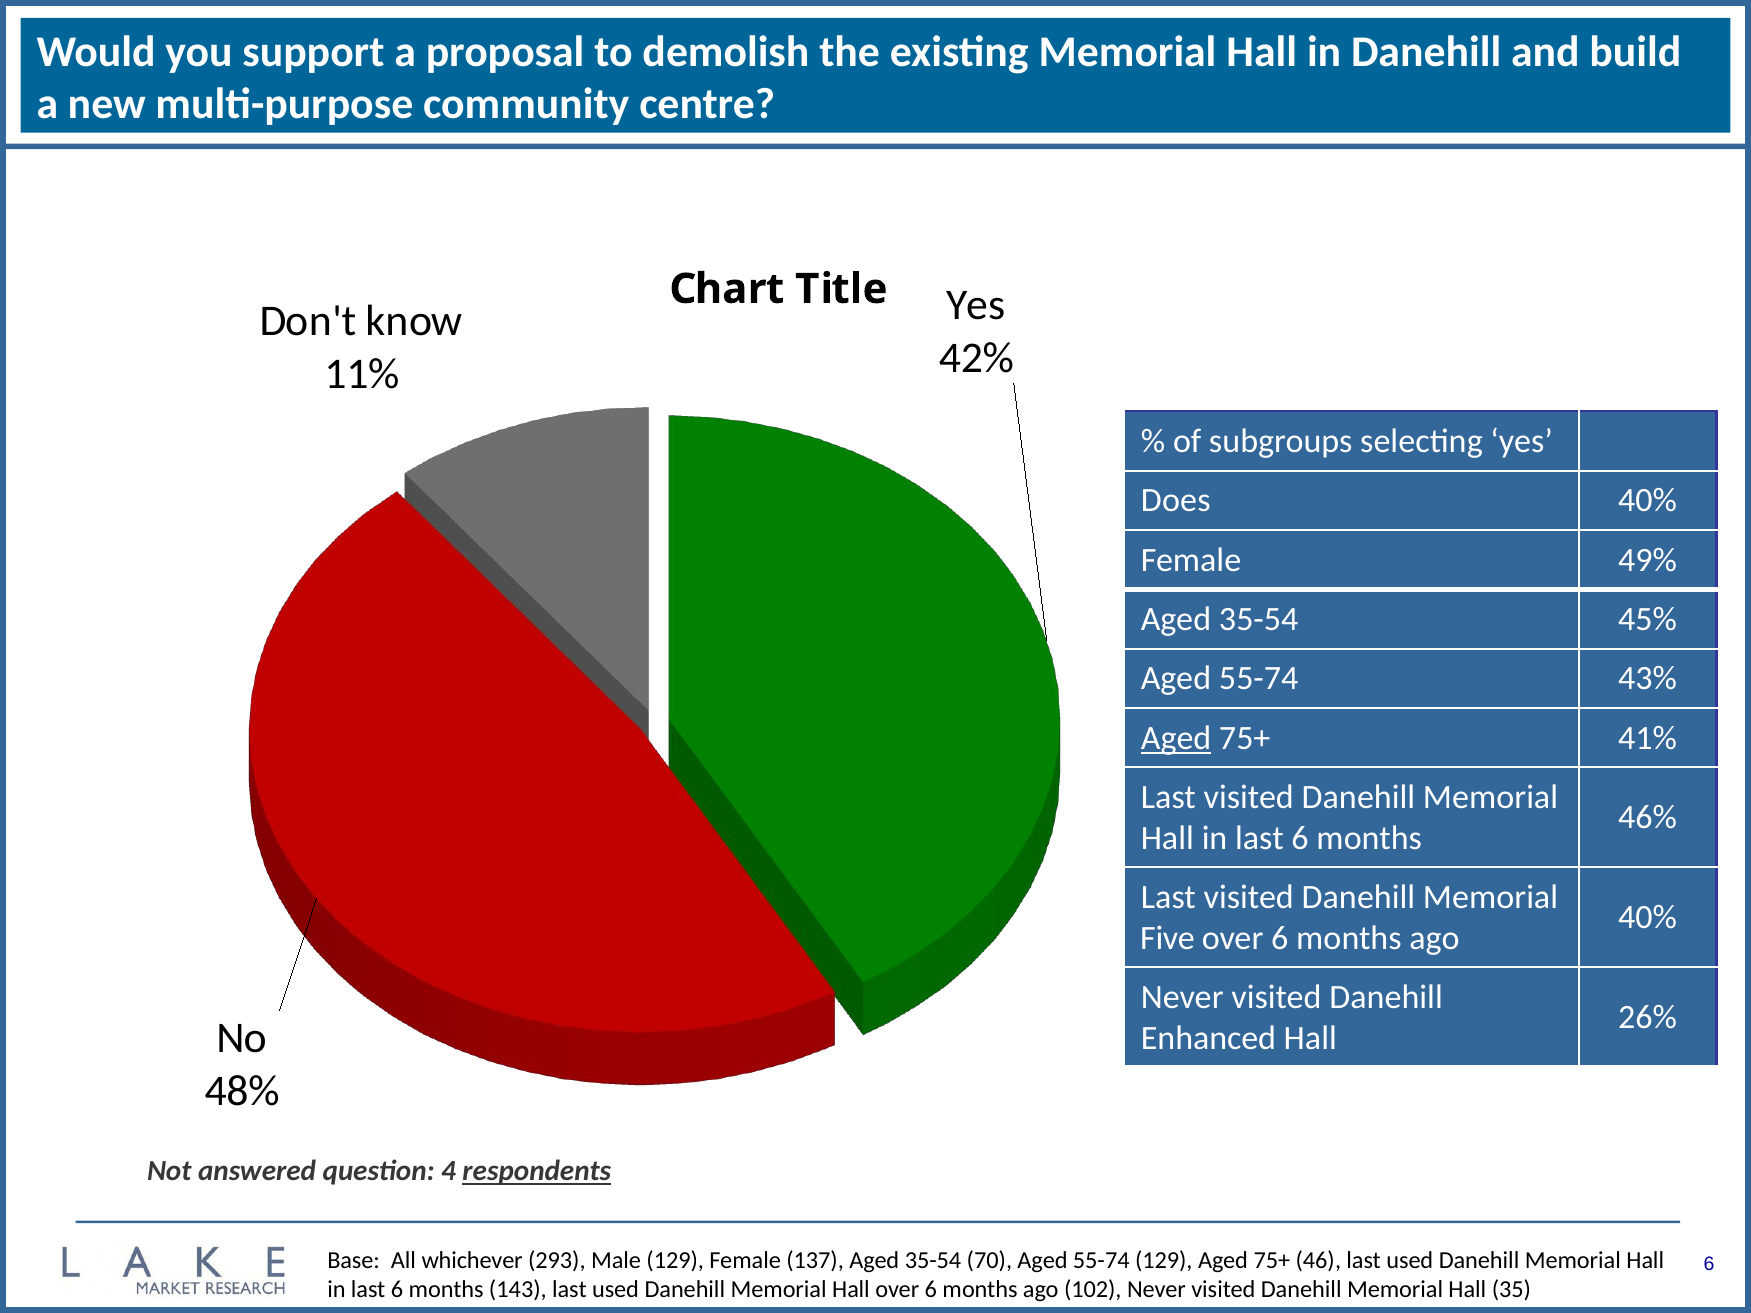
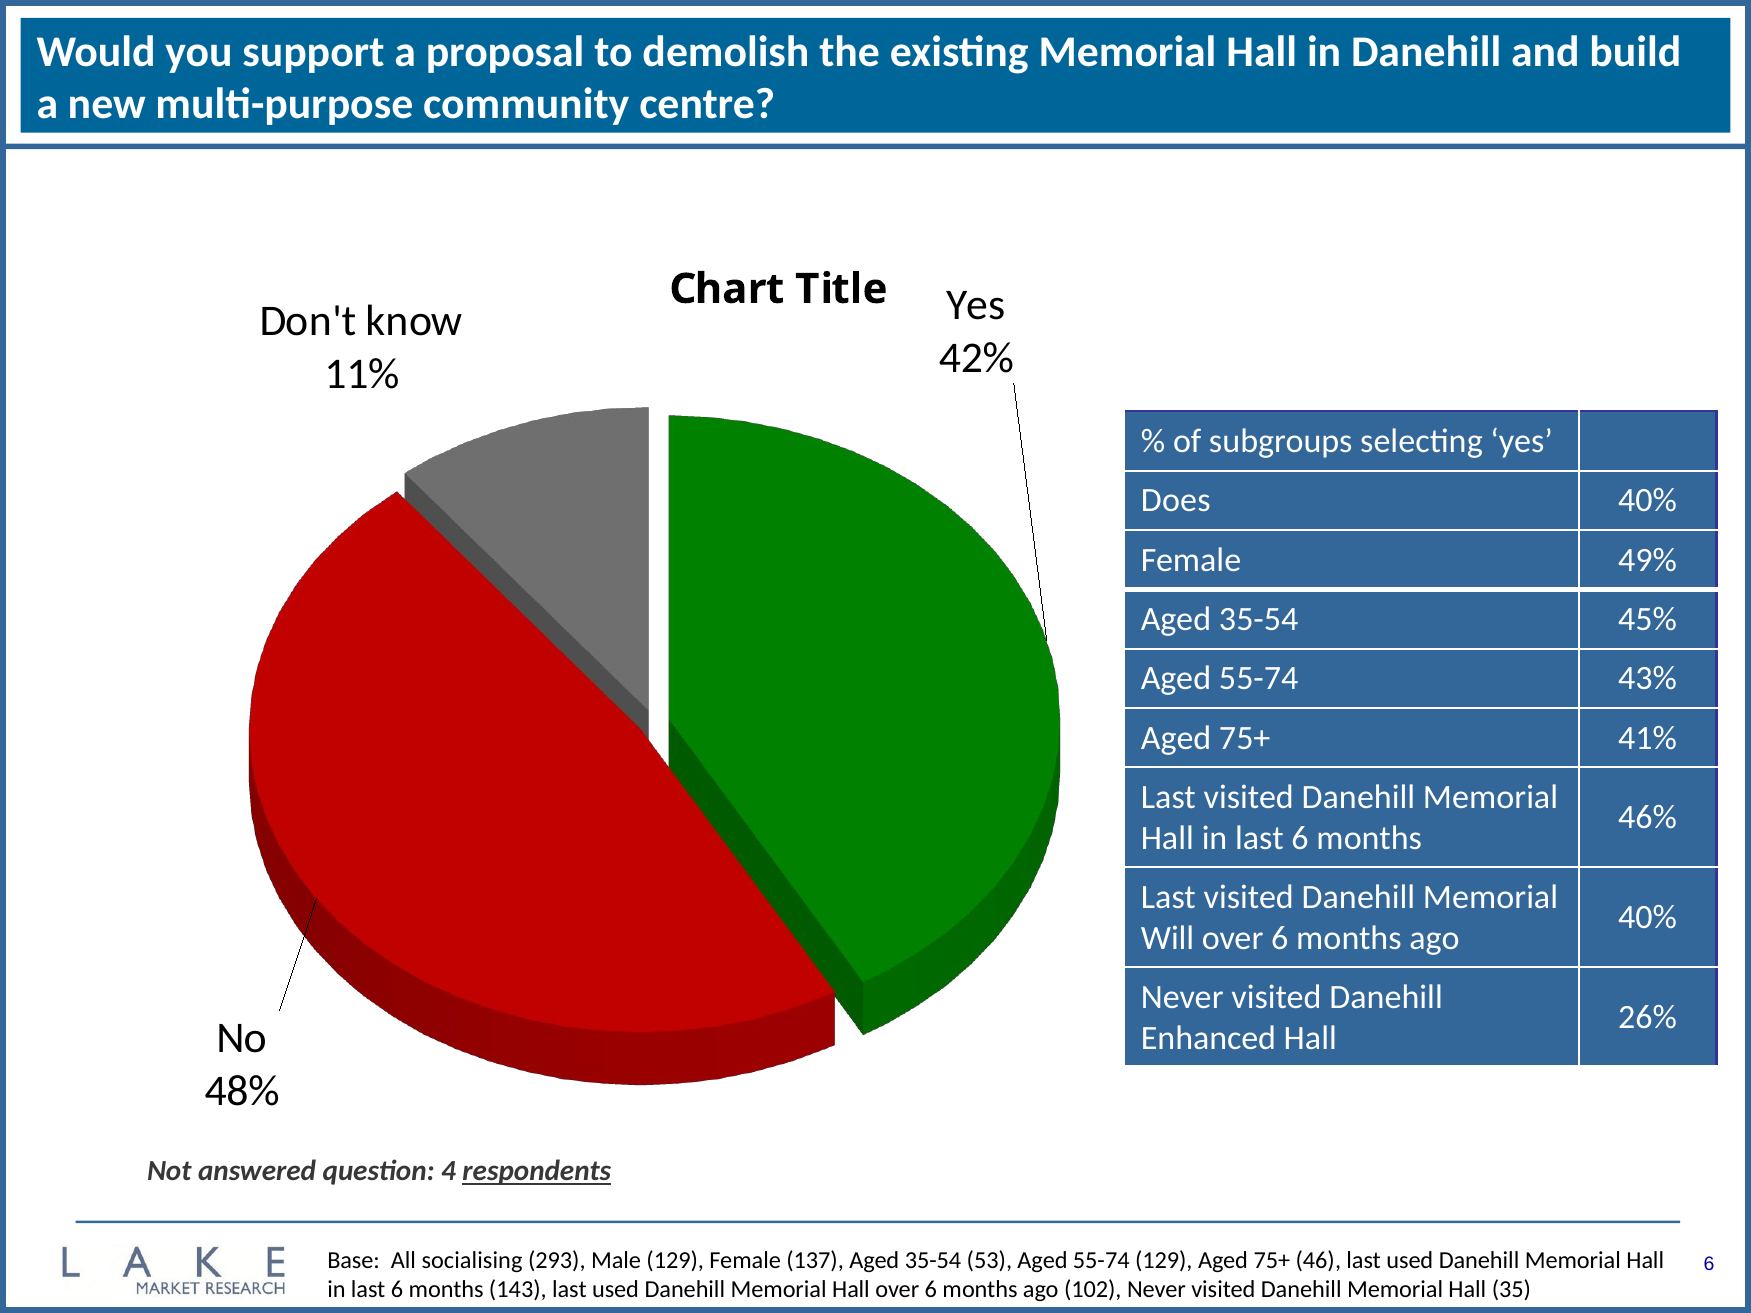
Aged underline: present -> none (1176, 738)
Five: Five -> Will (1167, 939)
whichever: whichever -> socialising (472, 1261)
70: 70 -> 53 (989, 1261)
